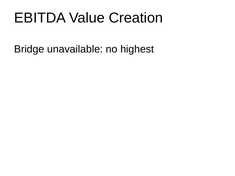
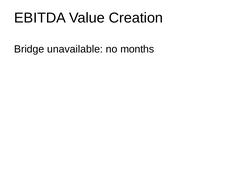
highest: highest -> months (137, 49)
